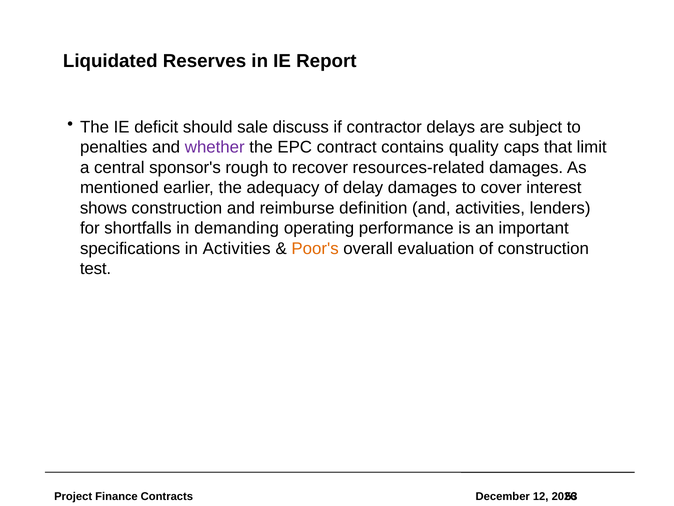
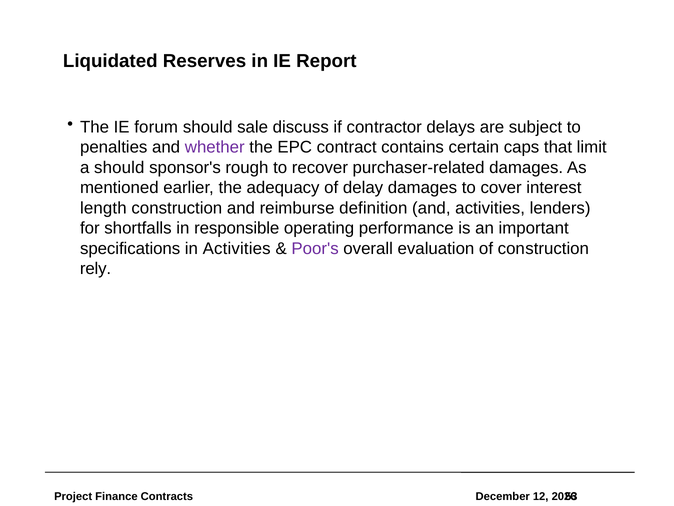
deficit: deficit -> forum (156, 127)
quality: quality -> certain (474, 147)
a central: central -> should (119, 167)
resources-related: resources-related -> purchaser-related (419, 167)
shows: shows -> length (103, 208)
demanding: demanding -> responsible (237, 228)
Poor's colour: orange -> purple (315, 248)
test: test -> rely (96, 269)
